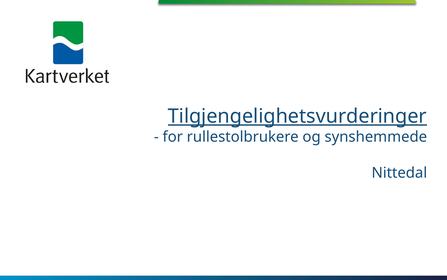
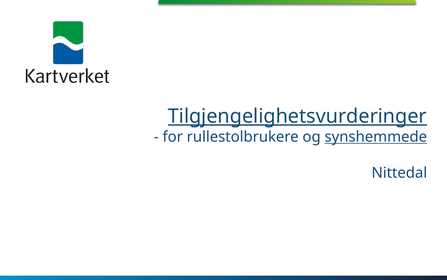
synshemmede underline: none -> present (376, 137)
